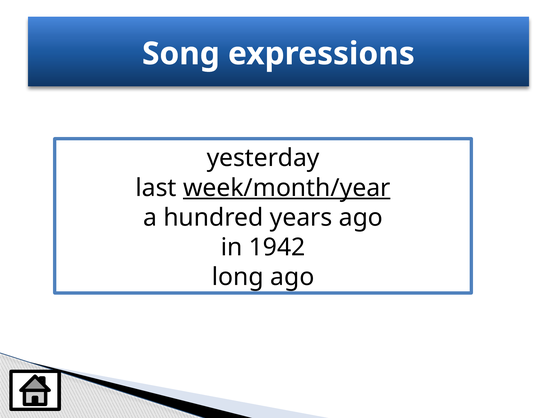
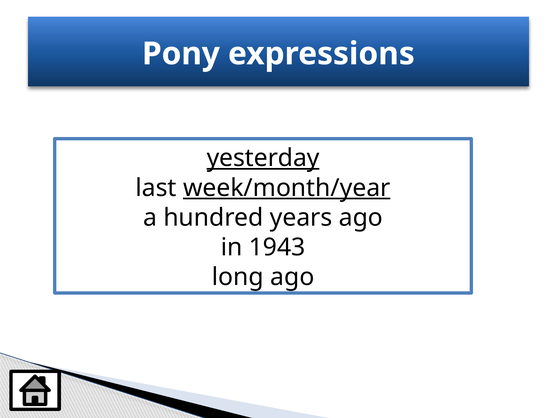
Song: Song -> Pony (181, 54)
yesterday underline: none -> present (263, 158)
1942: 1942 -> 1943 (277, 247)
